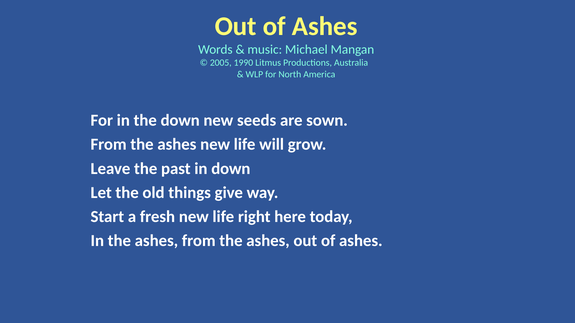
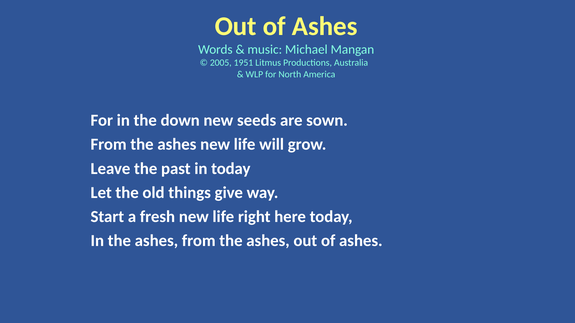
1990: 1990 -> 1951 (243, 63)
in down: down -> today (231, 169)
